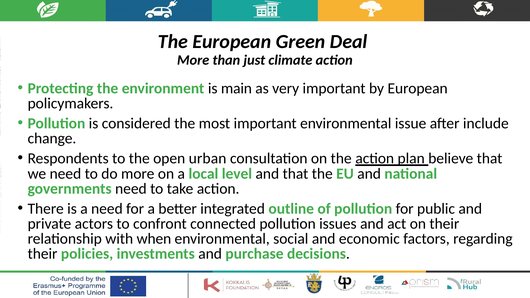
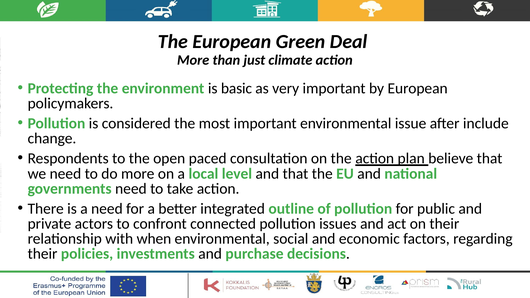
main: main -> basic (236, 88)
urban: urban -> paced (208, 159)
